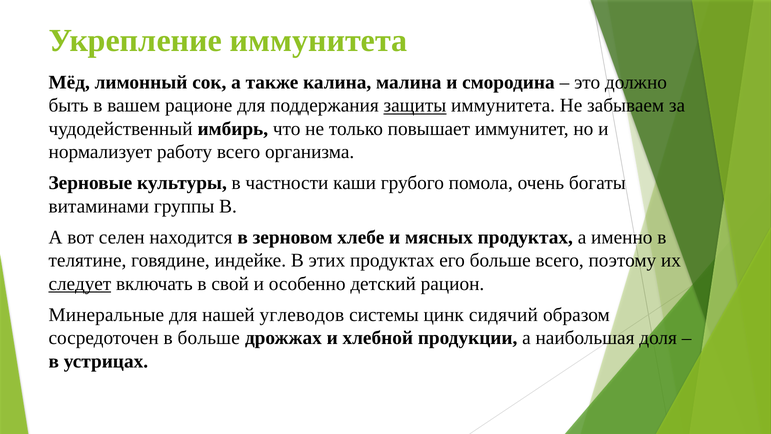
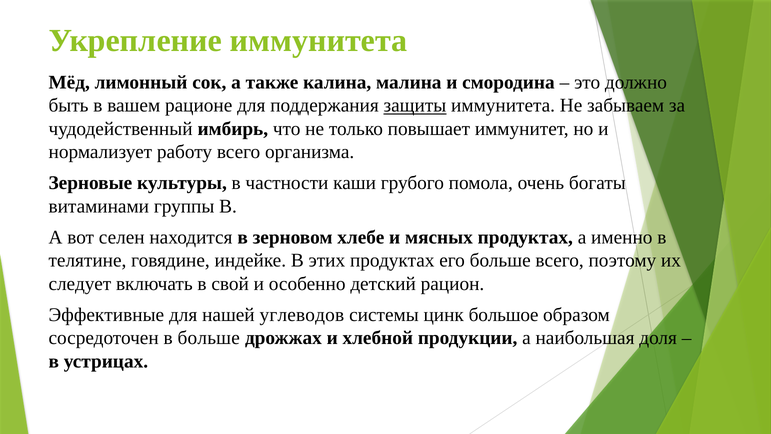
следует underline: present -> none (80, 283)
Минеральные: Минеральные -> Эффективные (106, 315)
сидячий: сидячий -> большое (504, 315)
